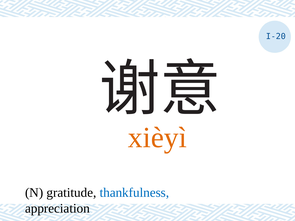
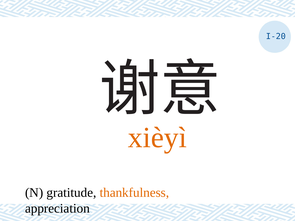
thankfulness colour: blue -> orange (134, 193)
